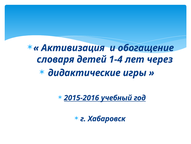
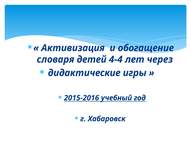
1-4: 1-4 -> 4-4 (116, 59)
